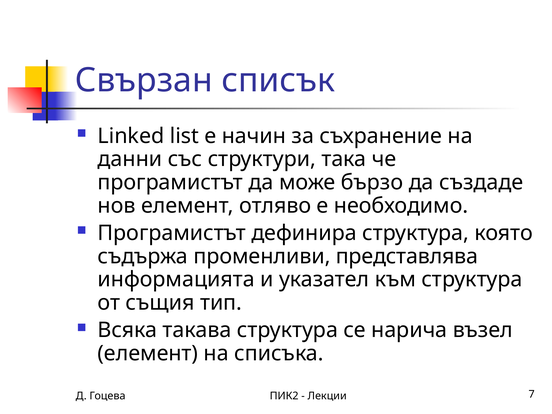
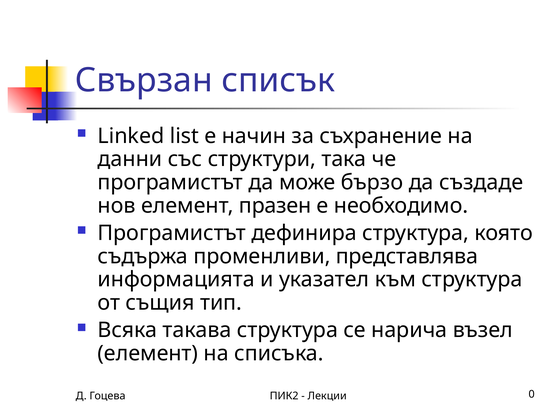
отляво: отляво -> празен (275, 206)
7: 7 -> 0 (532, 394)
